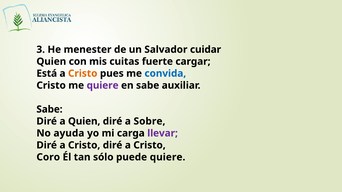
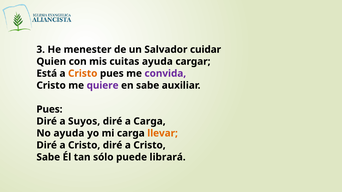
cuitas fuerte: fuerte -> ayuda (157, 62)
convida colour: blue -> purple (165, 74)
Sabe: Sabe -> Pues (49, 109)
a Quien: Quien -> Suyos (84, 121)
a Sobre: Sobre -> Carga (149, 121)
llevar colour: purple -> orange (163, 133)
Coro: Coro -> Sabe (48, 157)
puede quiere: quiere -> librará (168, 157)
